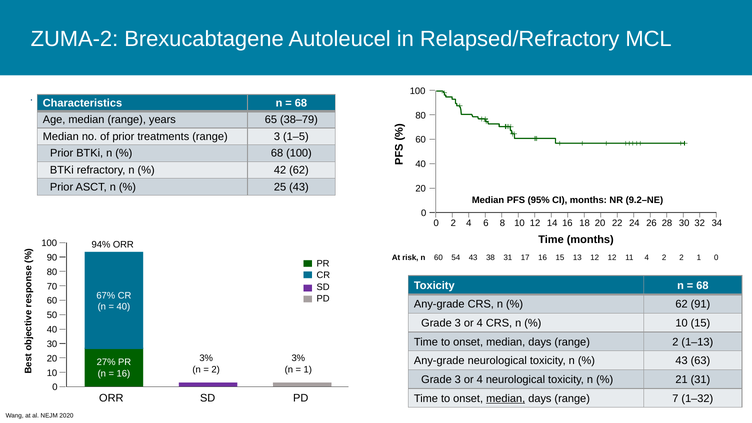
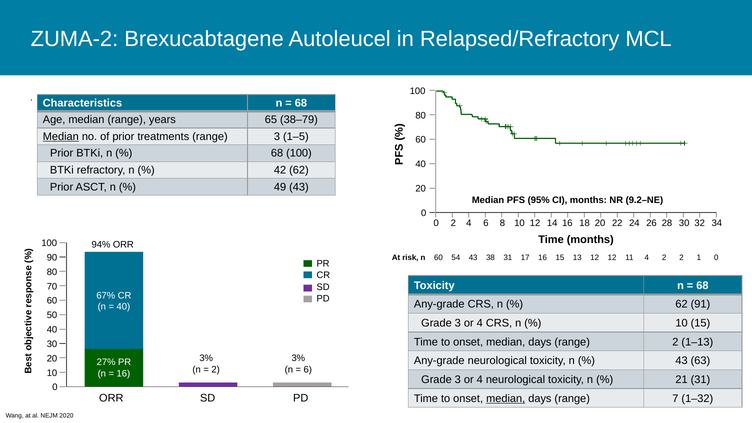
Median underline: none -> present (61, 137)
25: 25 -> 49 (280, 187)
1: 1 -> 6 (308, 369)
